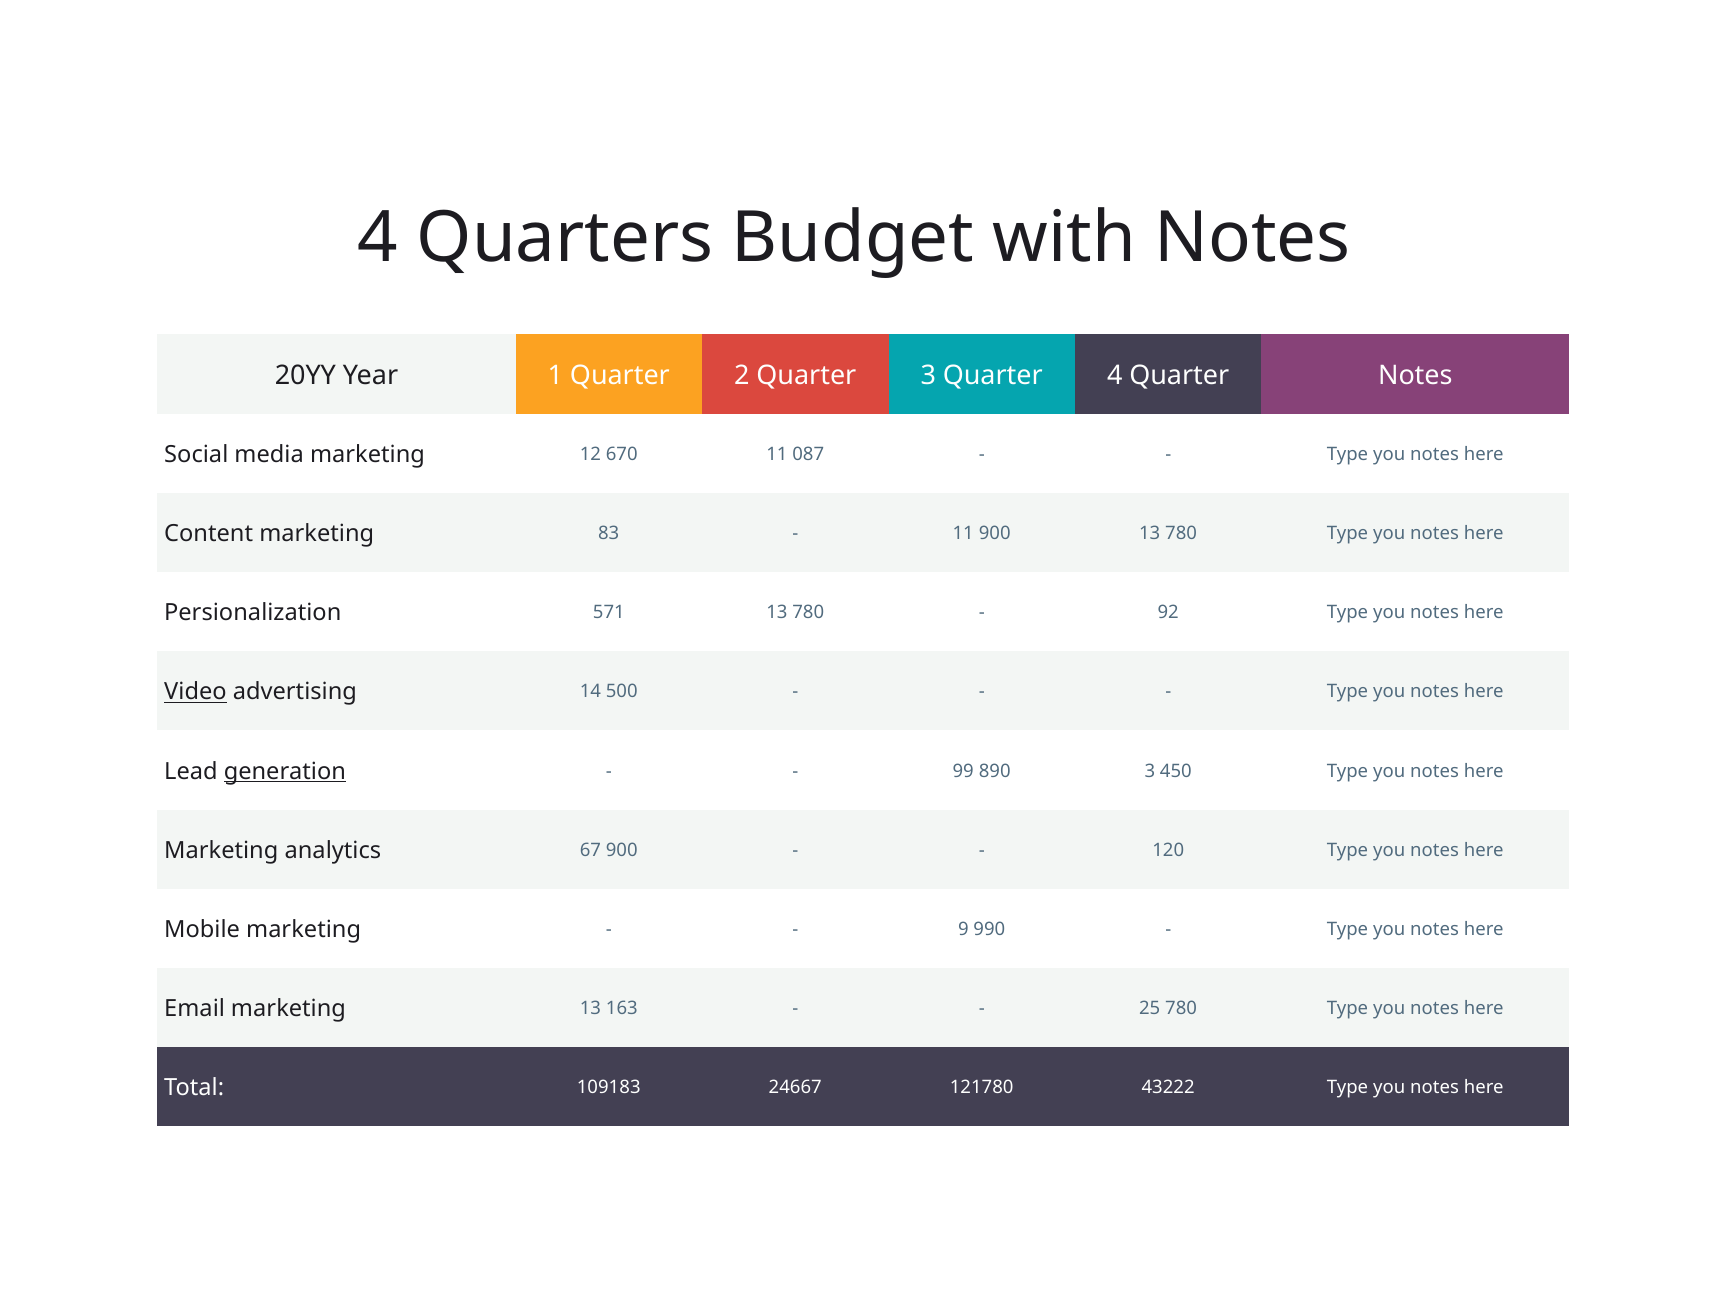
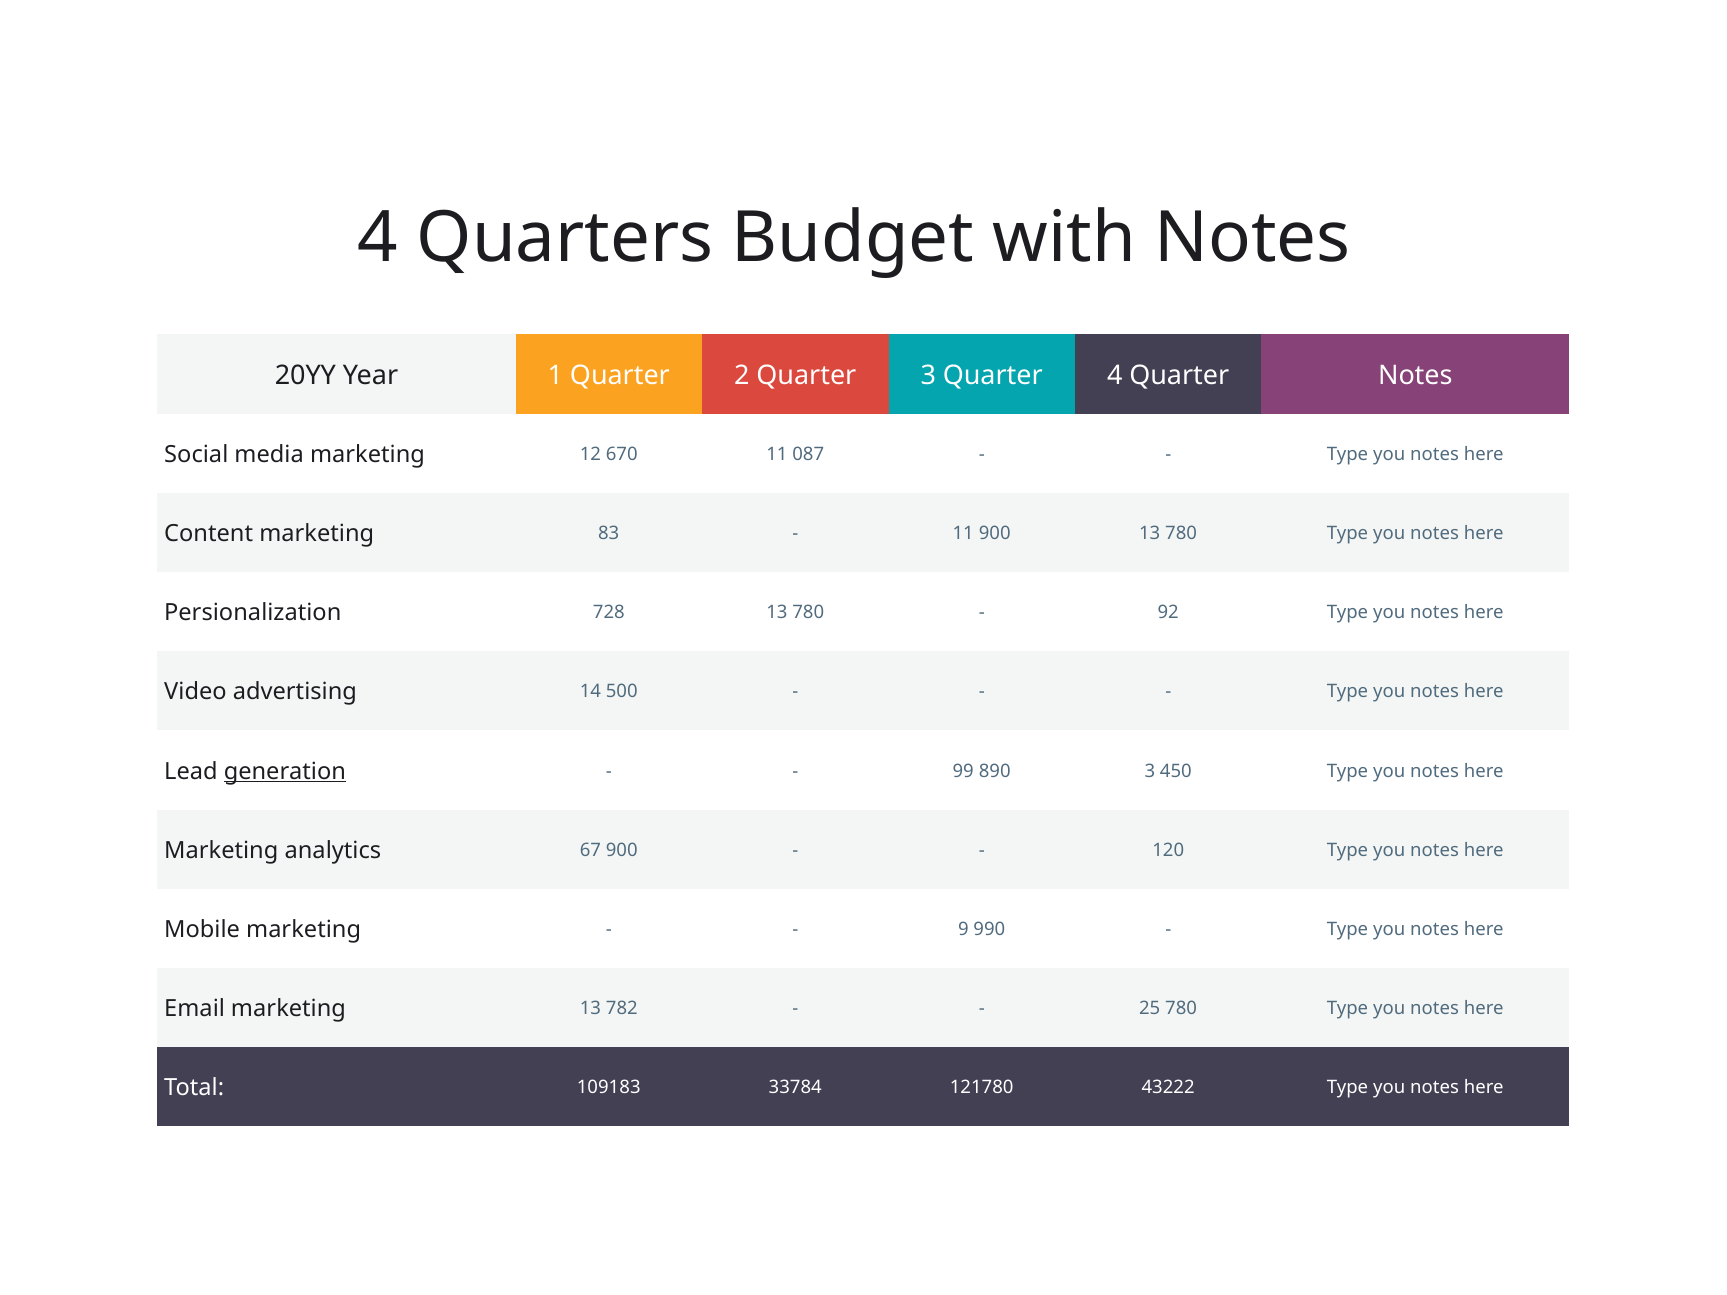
571: 571 -> 728 (609, 613)
Video underline: present -> none (195, 692)
163: 163 -> 782 (622, 1009)
24667: 24667 -> 33784 (795, 1088)
